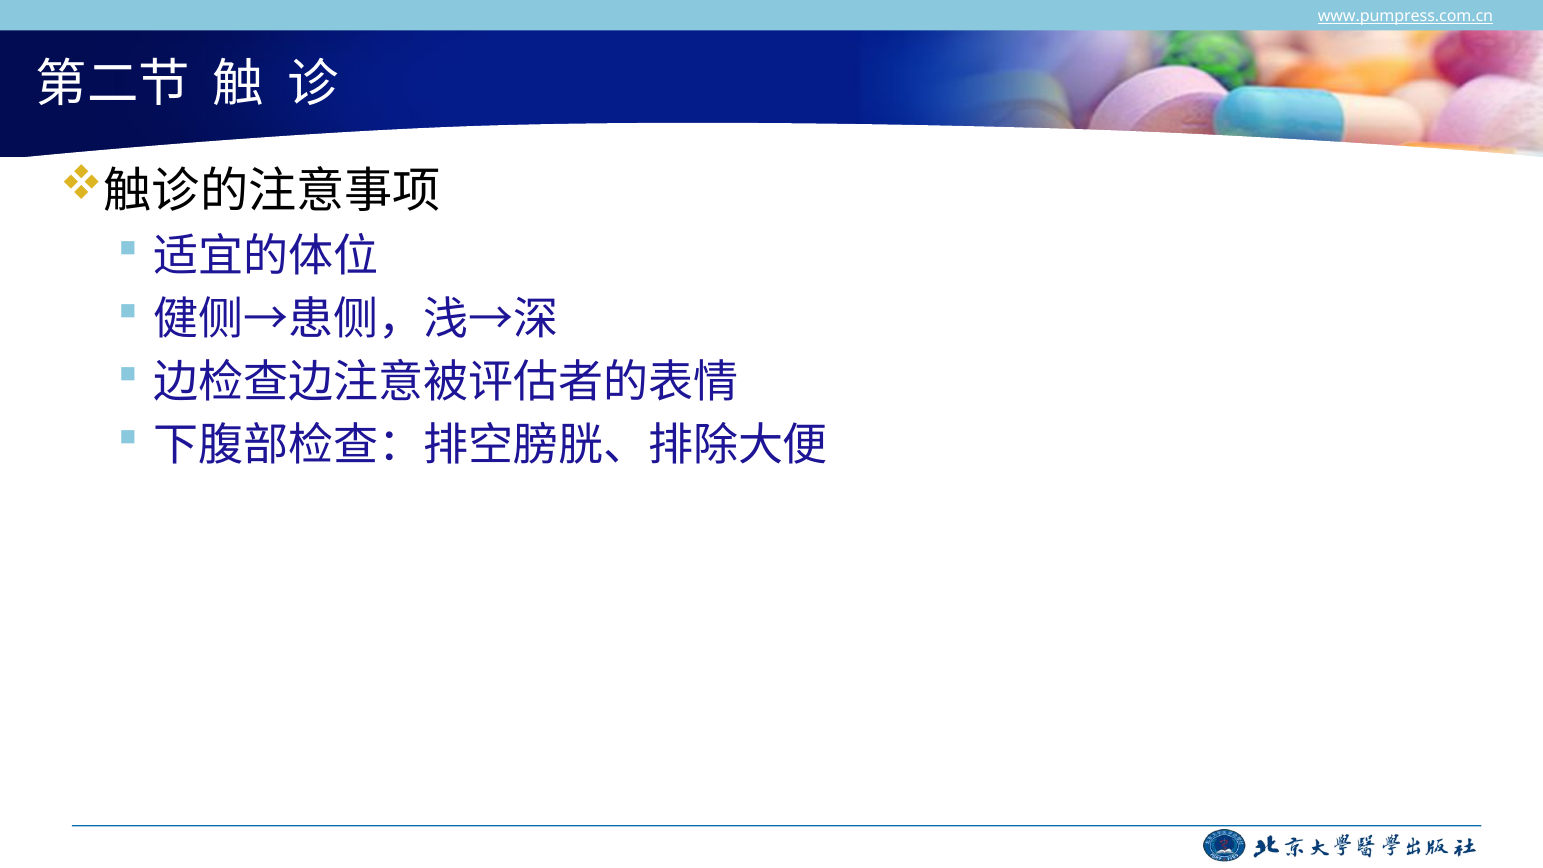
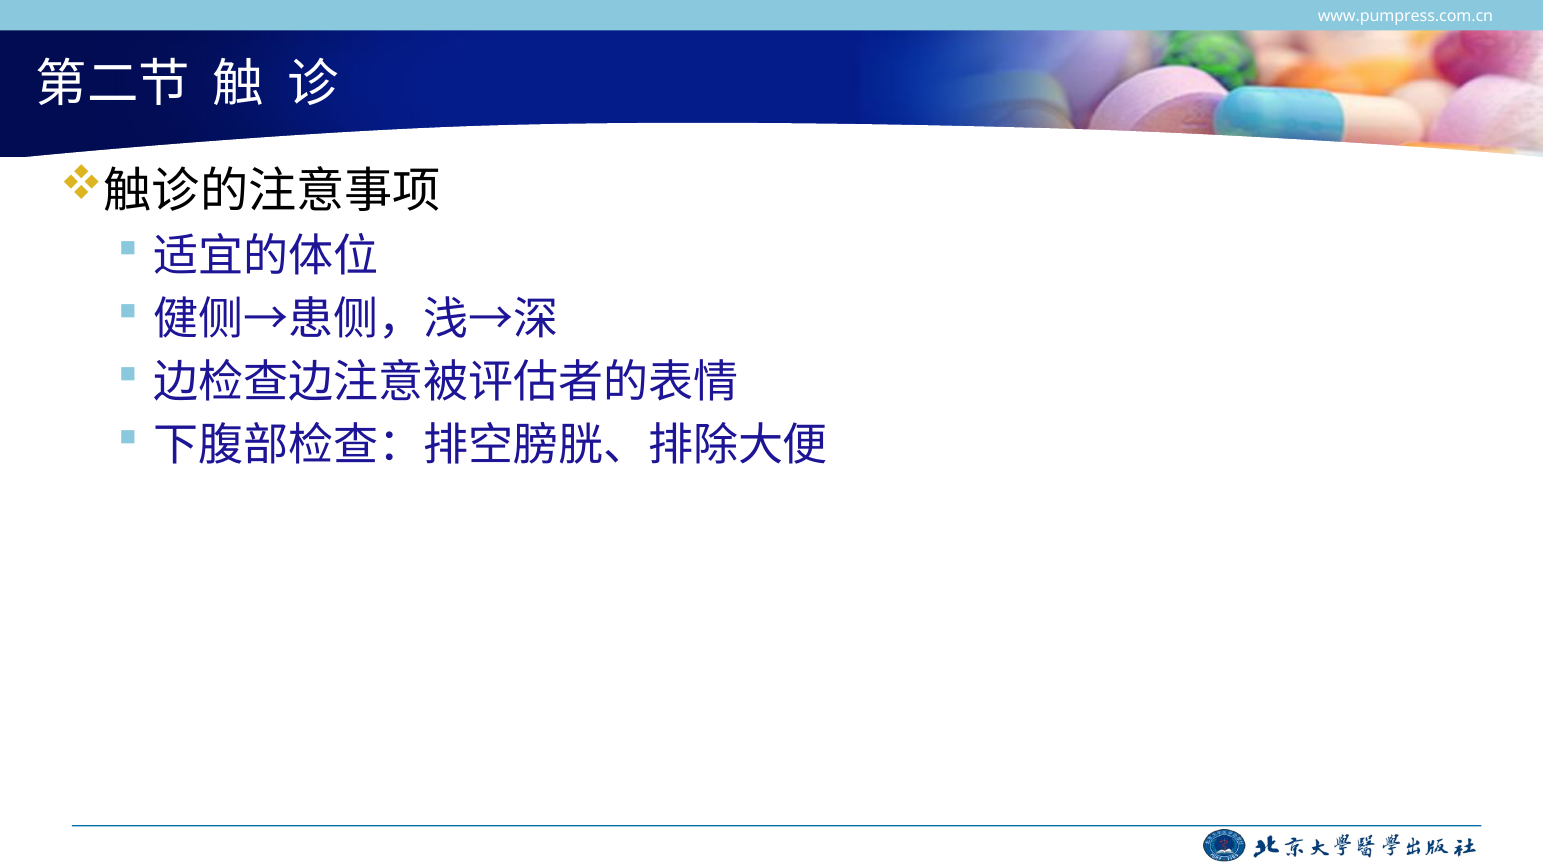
www.pumpress.com.cn underline: present -> none (1406, 17)
